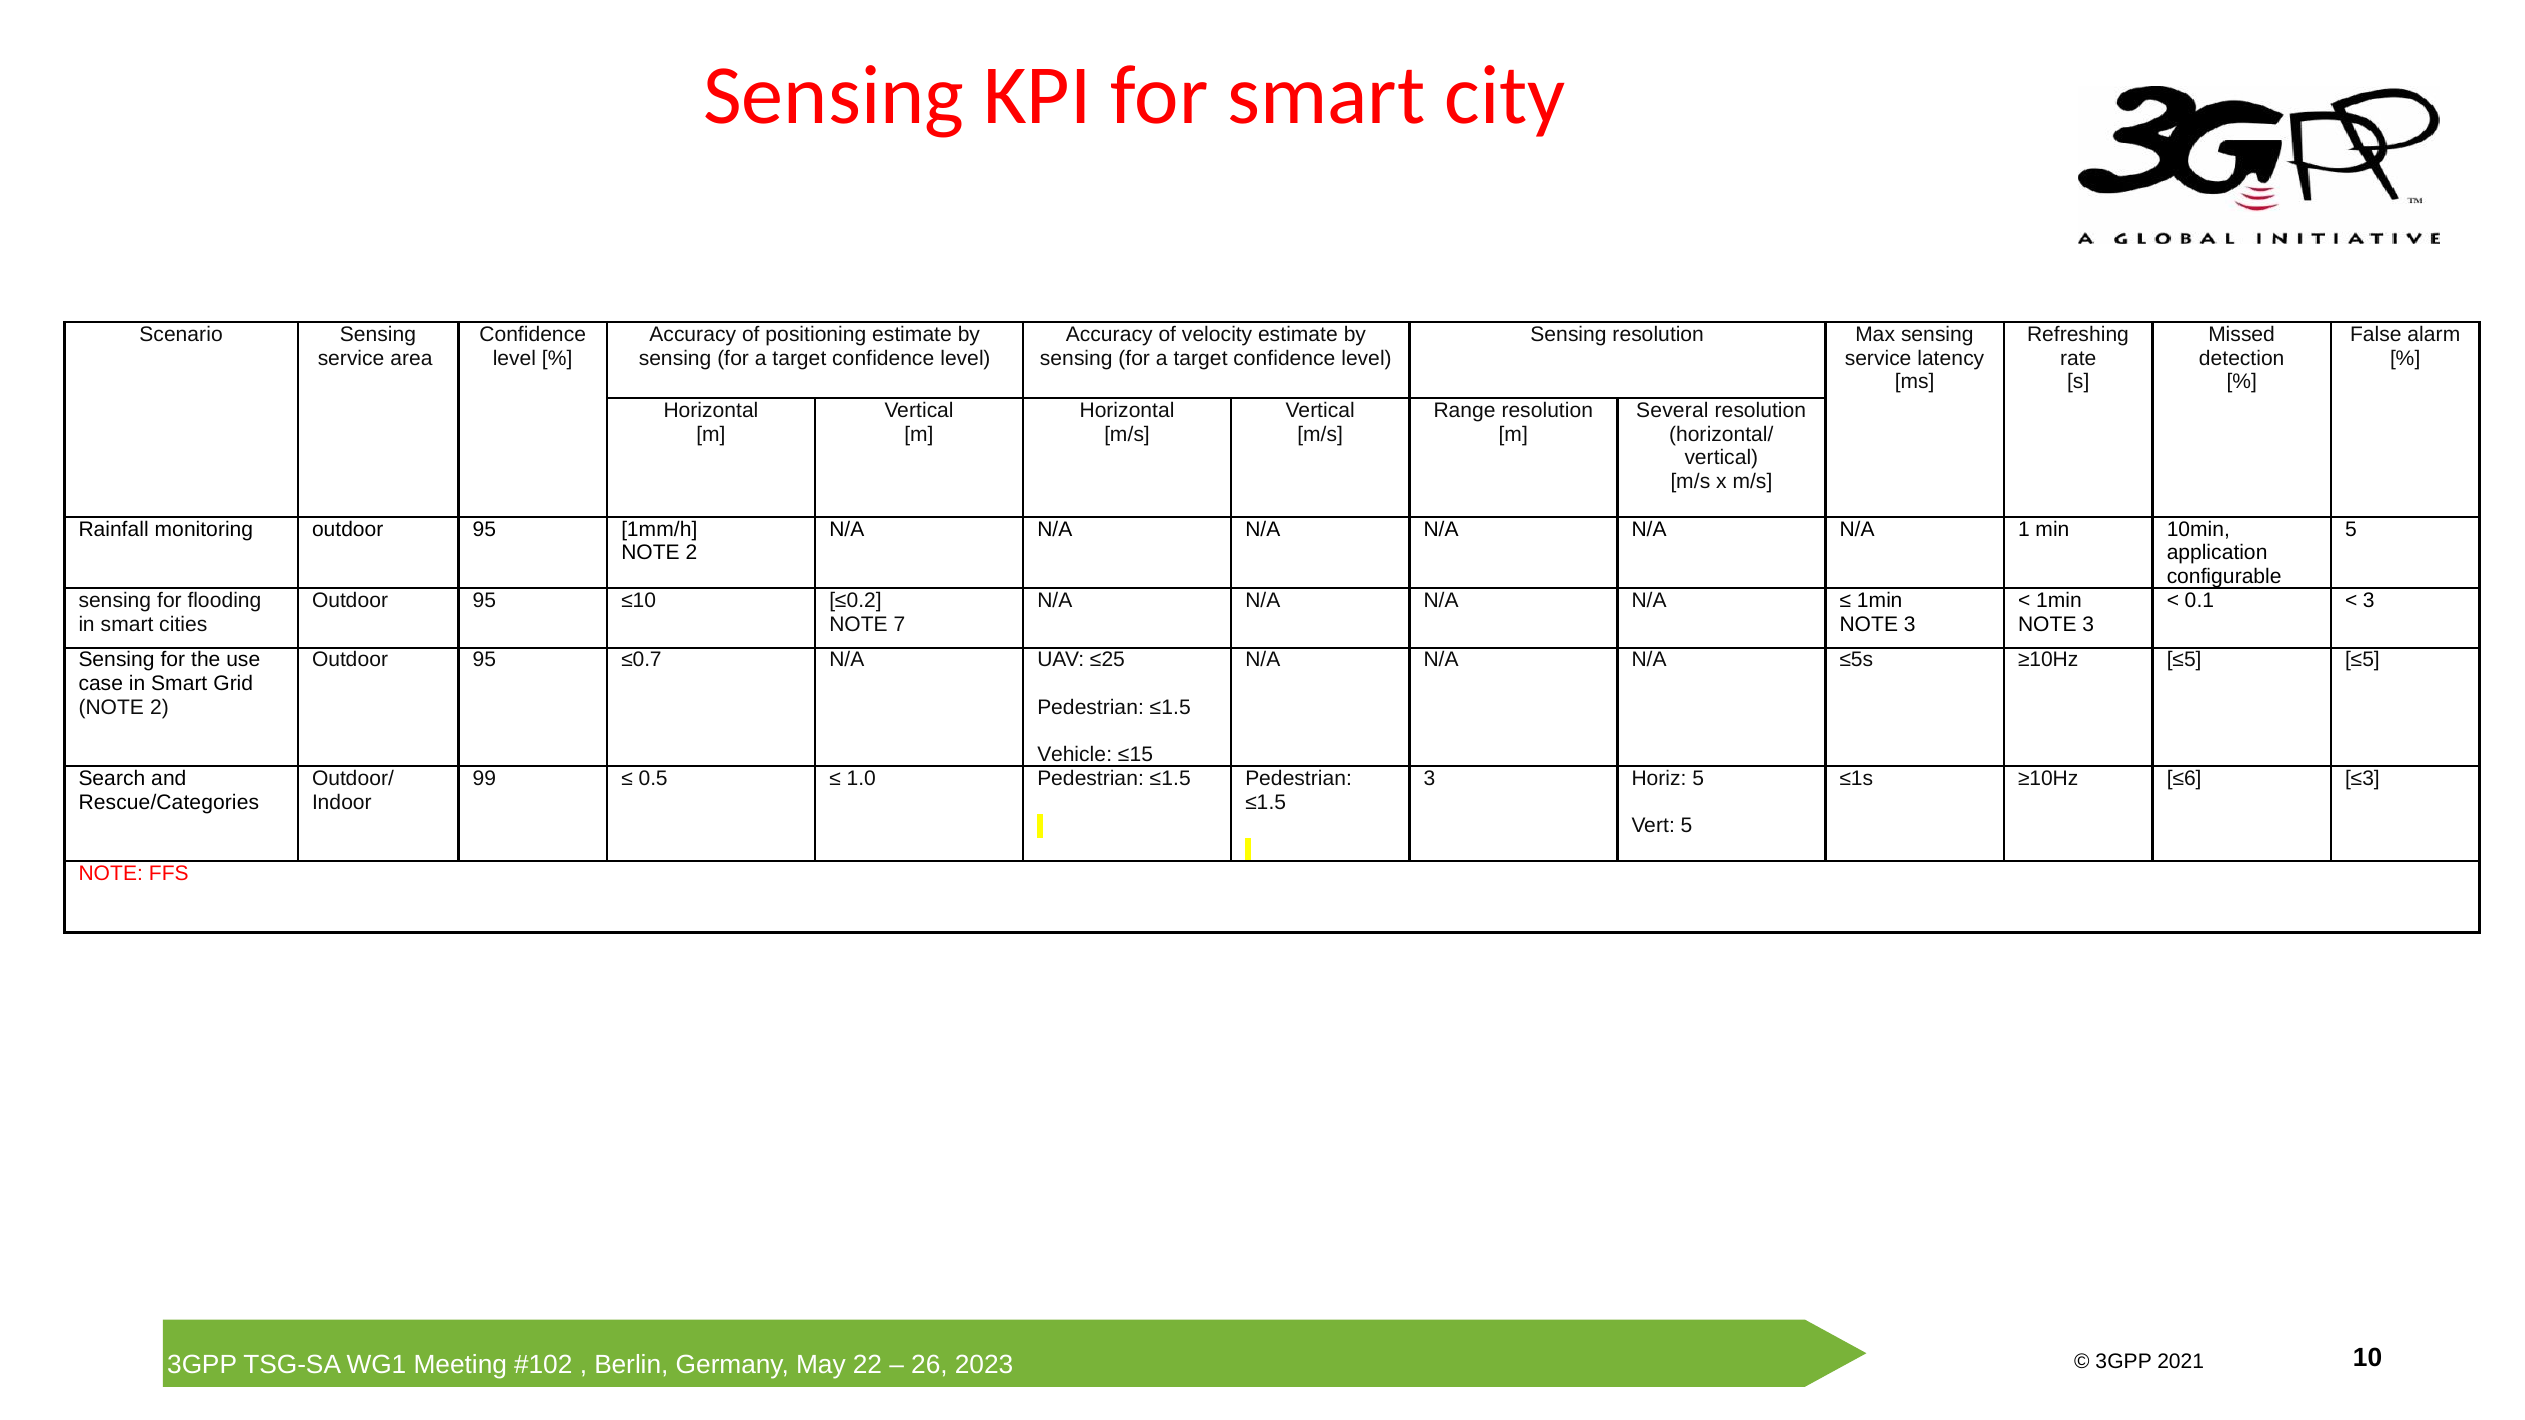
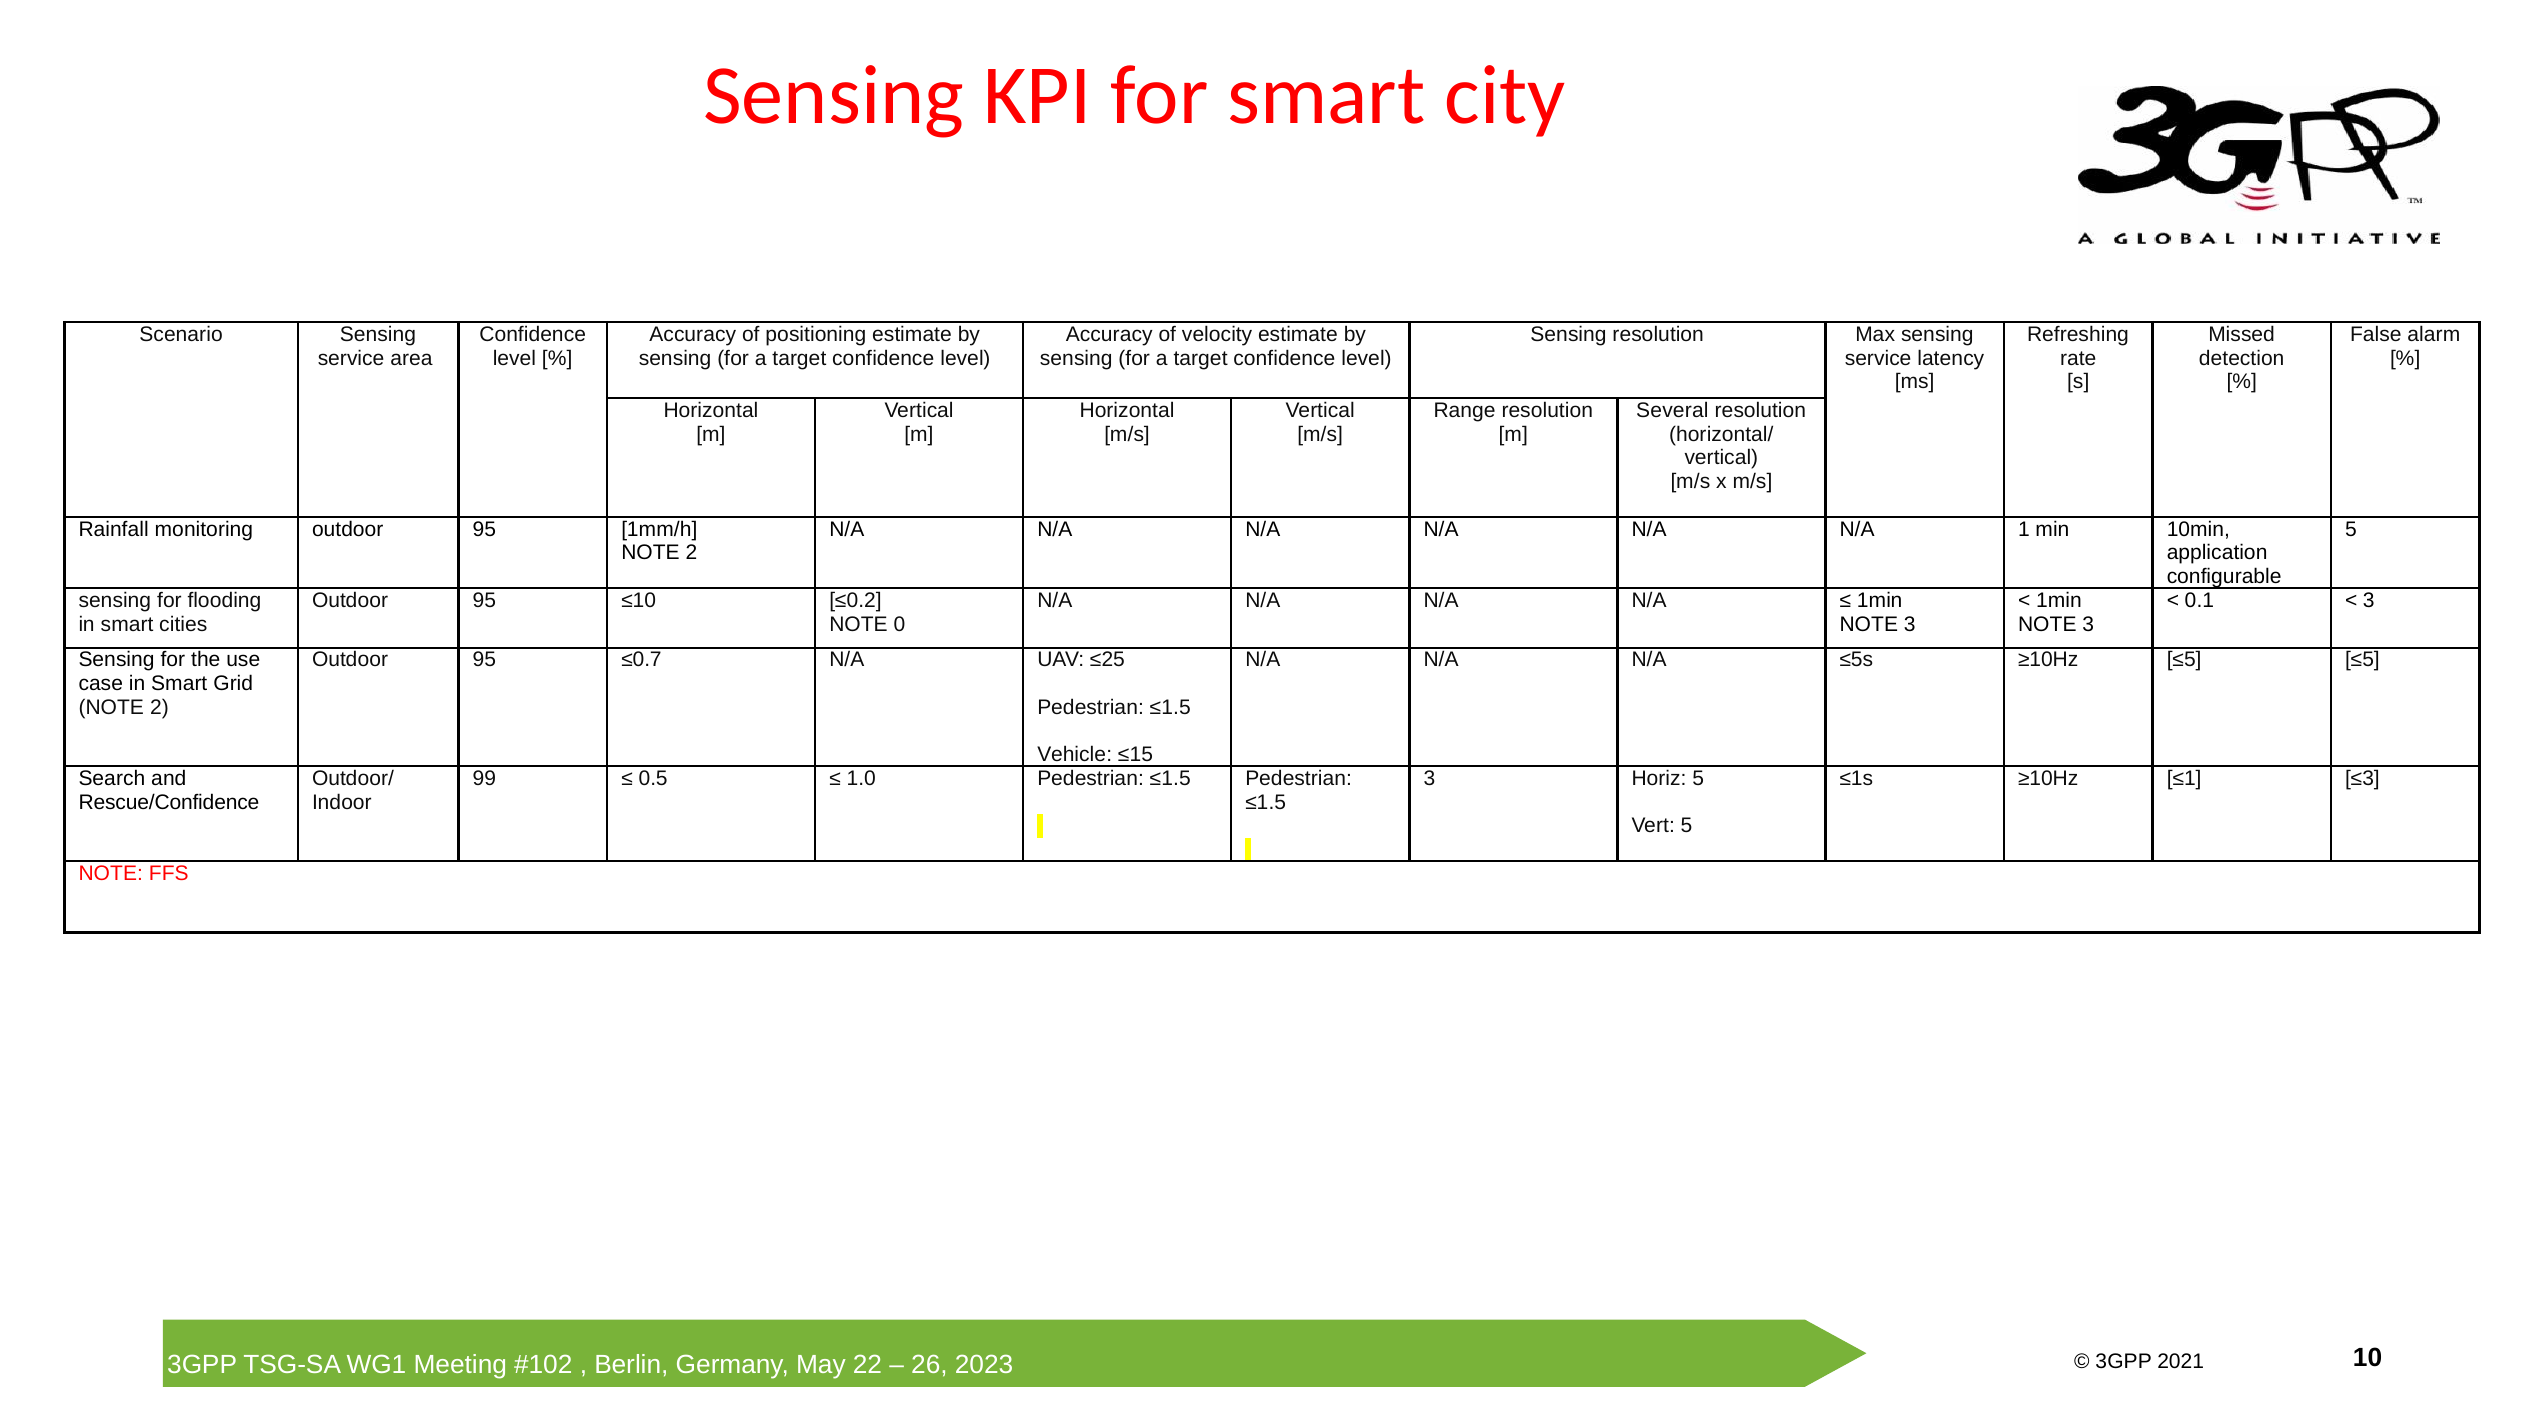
7: 7 -> 0 (899, 624)
≤6: ≤6 -> ≤1 (2184, 779)
Rescue/Categories: Rescue/Categories -> Rescue/Confidence (169, 803)
